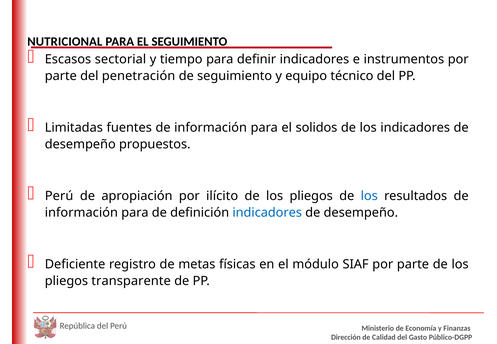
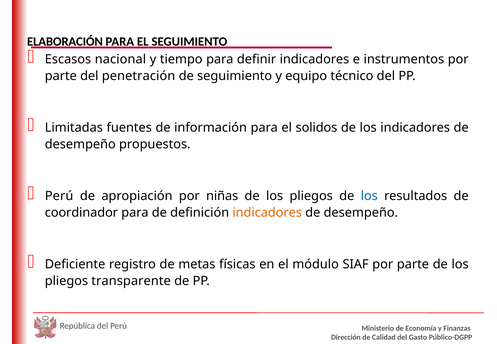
NUTRICIONAL: NUTRICIONAL -> ELABORACIÓN (65, 42)
sectorial: sectorial -> nacional (120, 59)
ilícito: ilícito -> niñas (222, 196)
información: información -> coordinador (81, 213)
indicadores colour: blue -> orange (267, 213)
